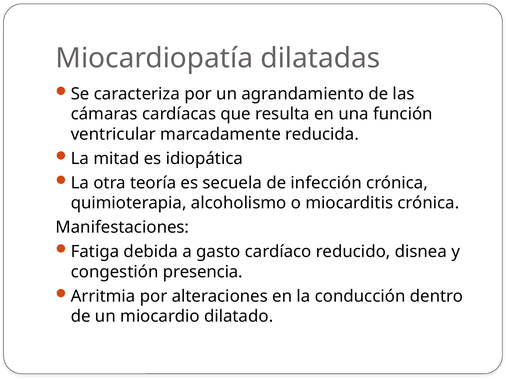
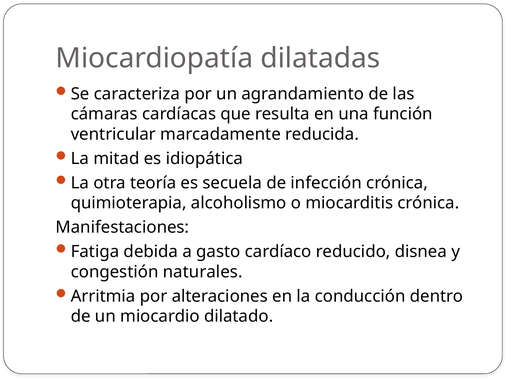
presencia: presencia -> naturales (203, 272)
